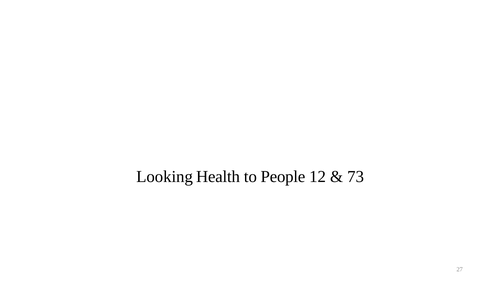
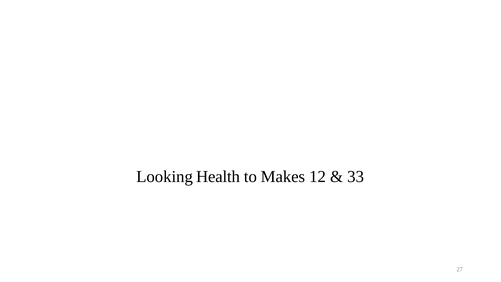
People: People -> Makes (283, 176)
73: 73 -> 33 (356, 176)
